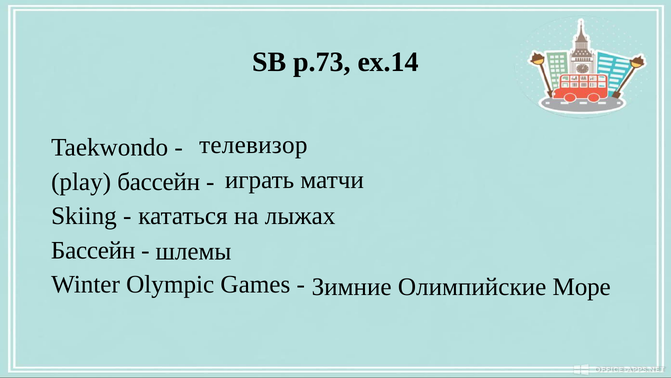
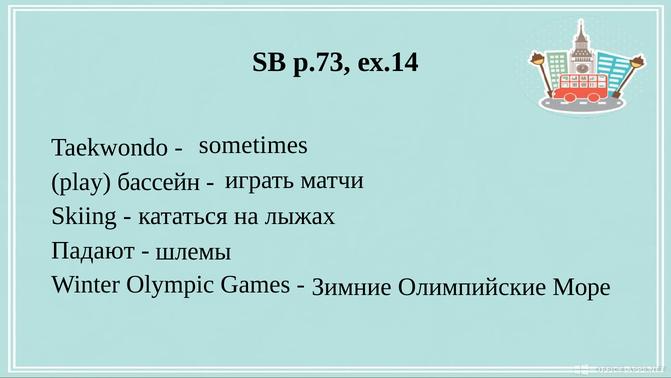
телевизор: телевизор -> sometimes (253, 145)
Бассейн: Бассейн -> Падают (93, 250)
